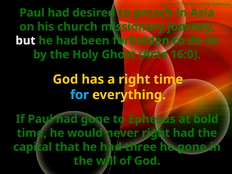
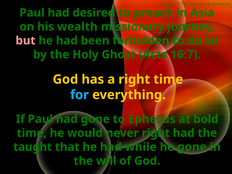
his church: church -> wealth (77, 27)
but colour: white -> pink (26, 41)
16:0: 16:0 -> 16:7 (186, 55)
capital: capital -> taught (33, 147)
three: three -> while (141, 147)
